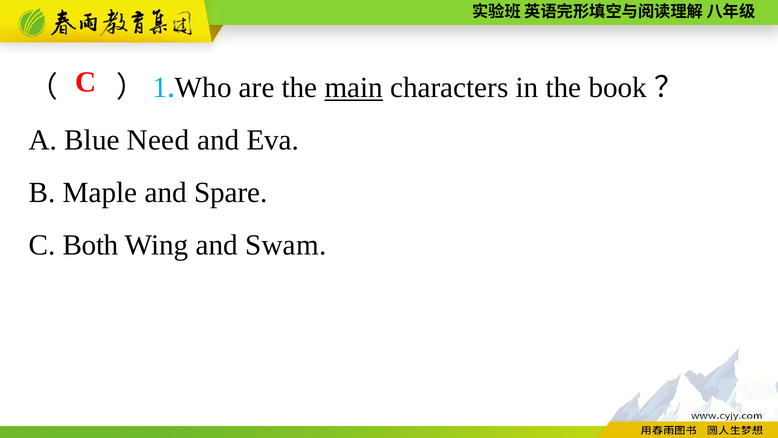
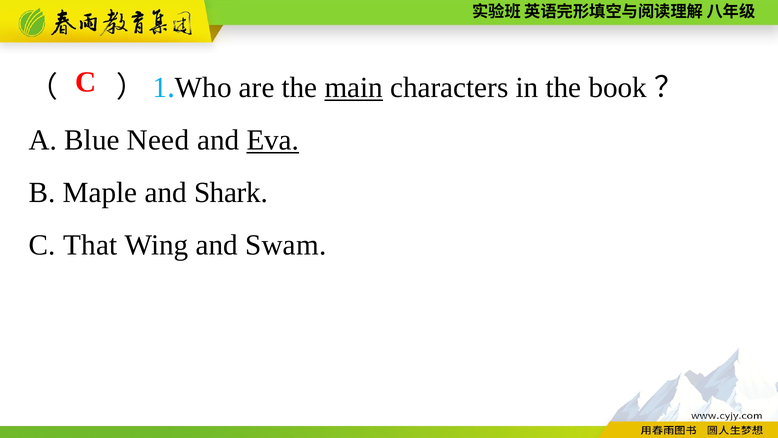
Eva underline: none -> present (273, 140)
Spare: Spare -> Shark (231, 193)
Both: Both -> That (90, 245)
